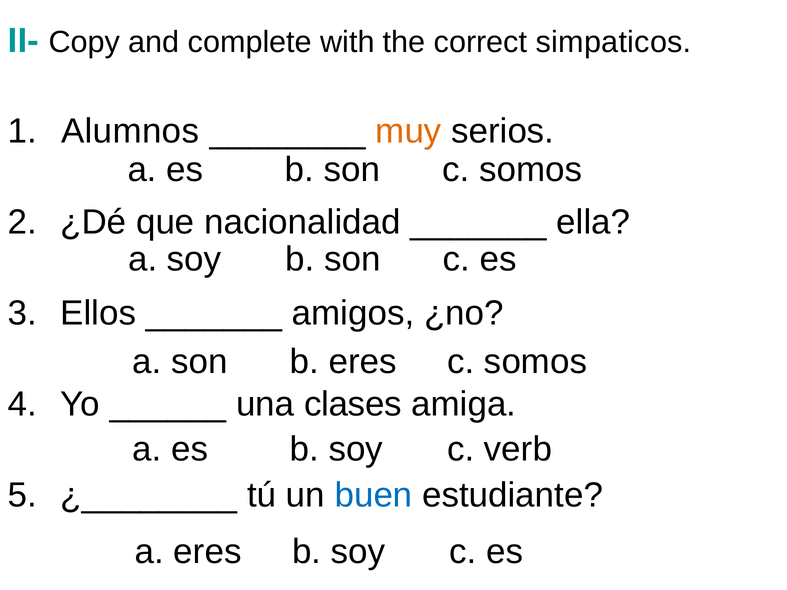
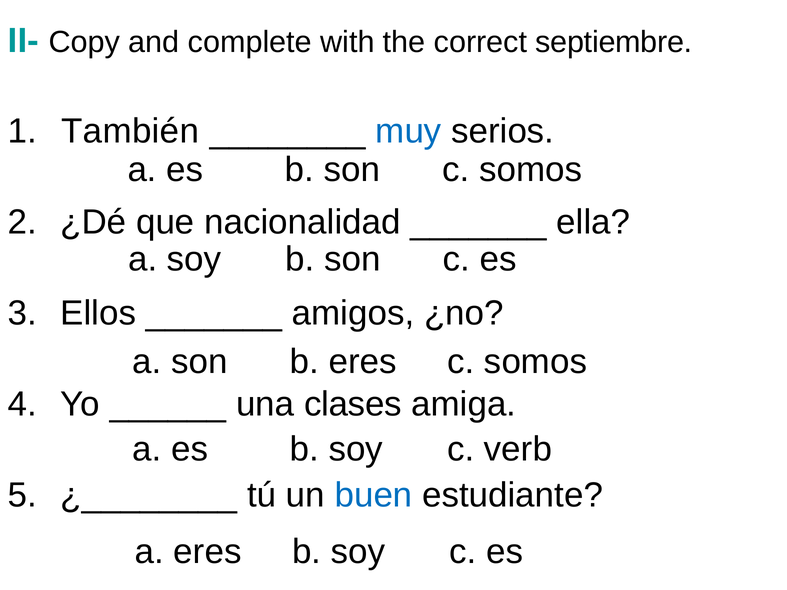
simpaticos: simpaticos -> septiembre (614, 42)
Alumnos: Alumnos -> También (130, 131)
muy colour: orange -> blue (408, 131)
